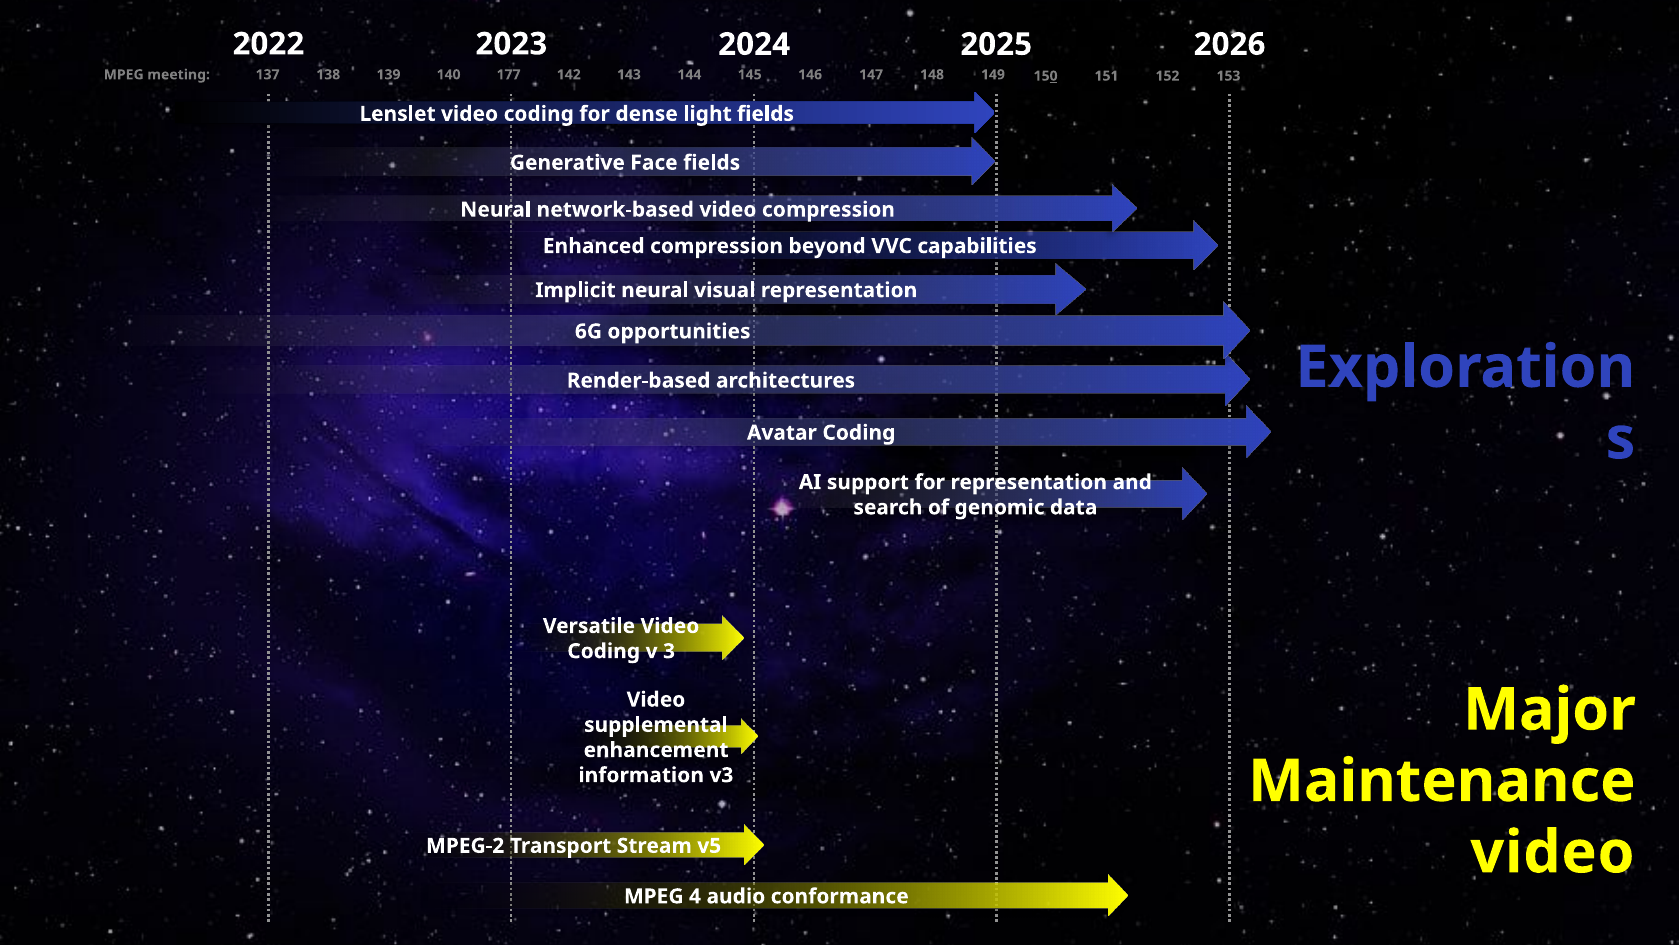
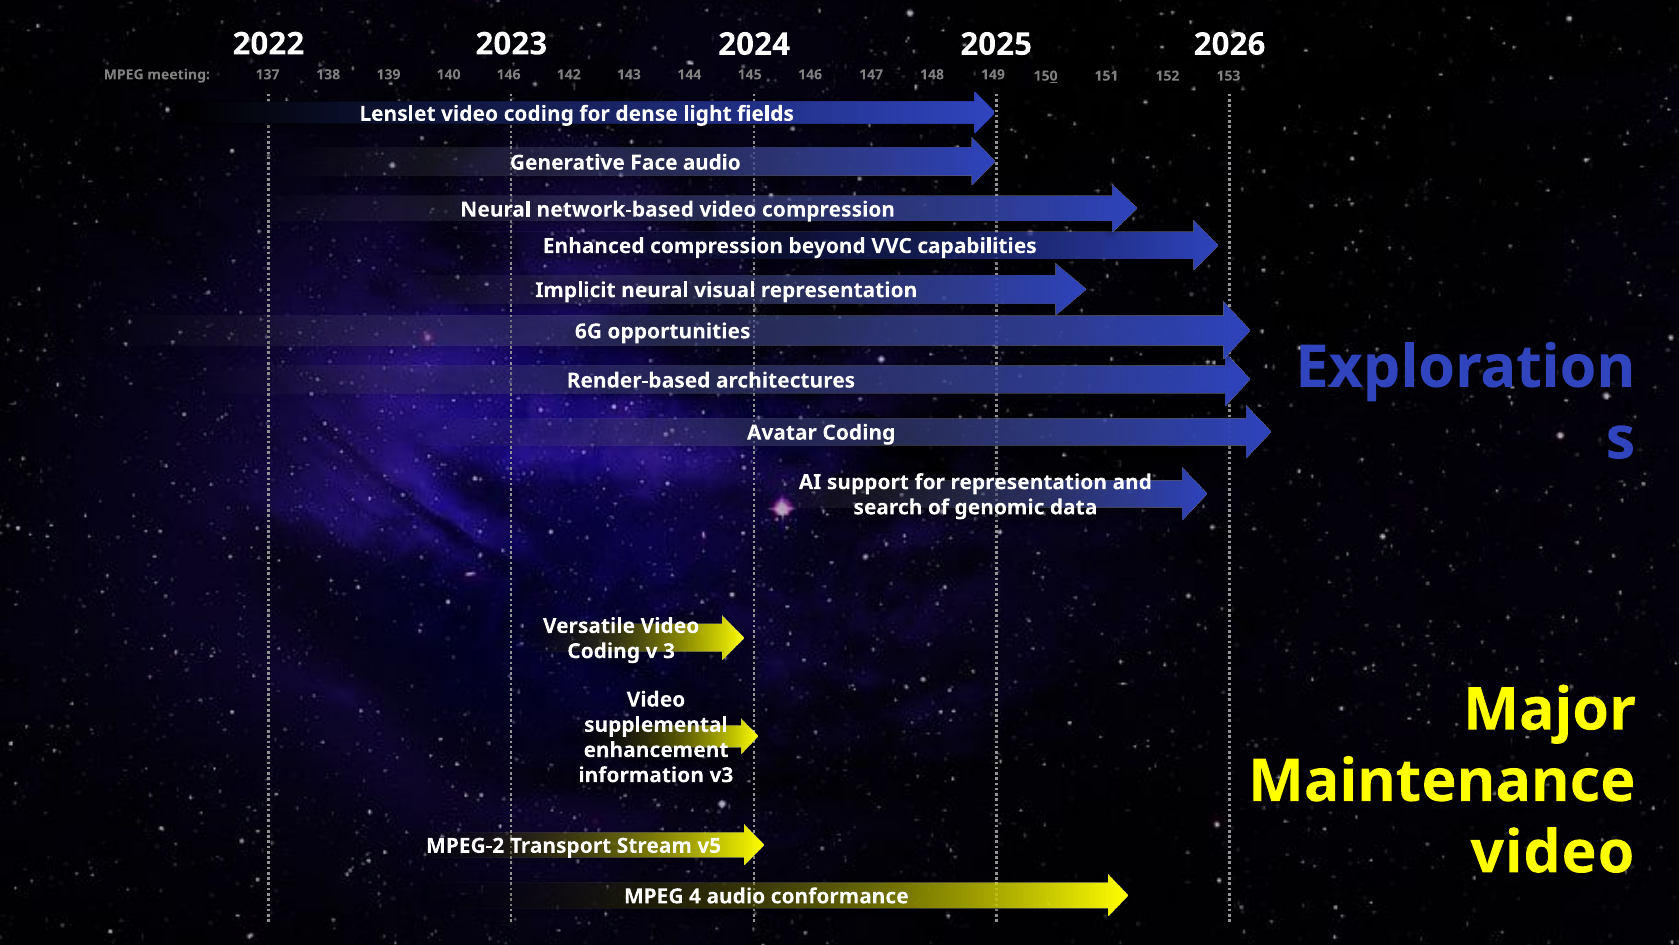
137 177: 177 -> 146 (509, 75)
Face fields: fields -> audio (712, 163)
